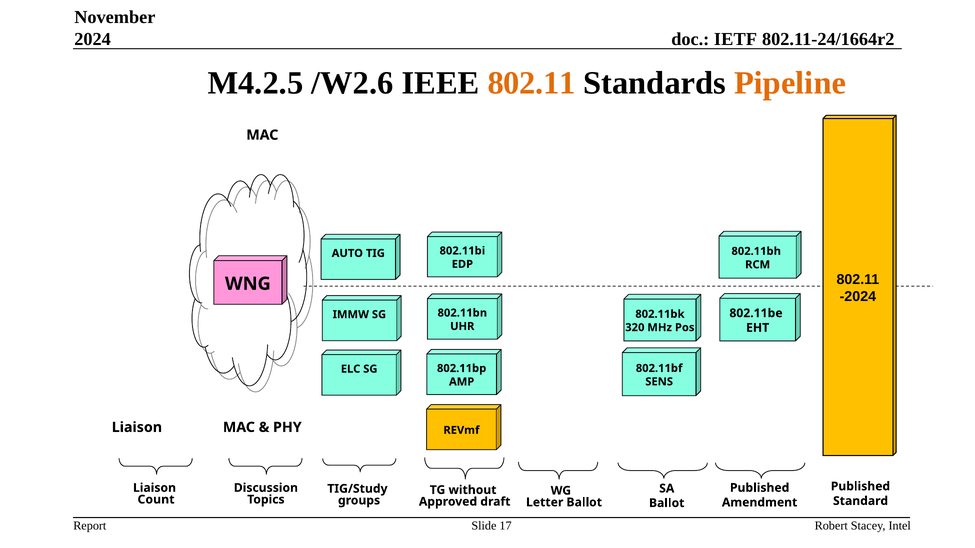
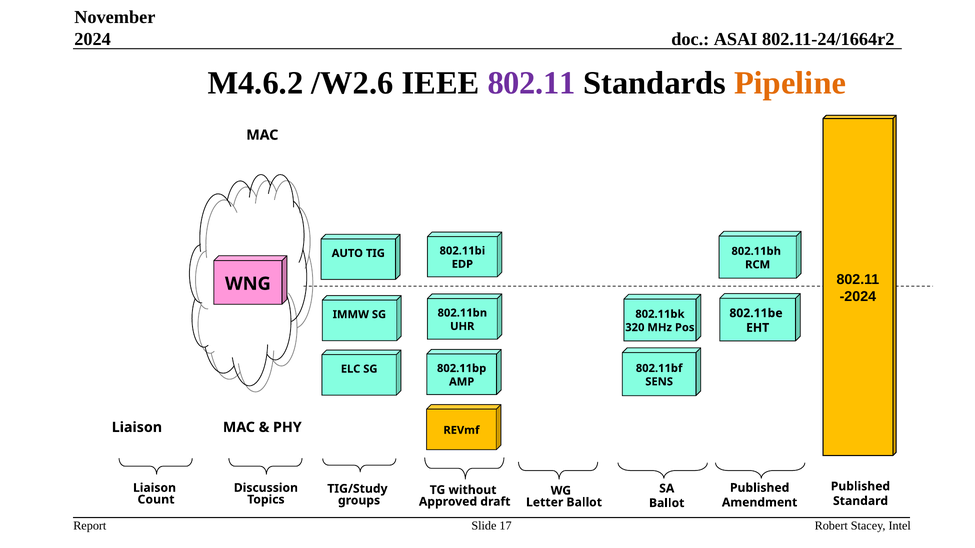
IETF: IETF -> ASAI (736, 39)
M4.2.5: M4.2.5 -> M4.6.2 (255, 83)
802.11 colour: orange -> purple (531, 83)
